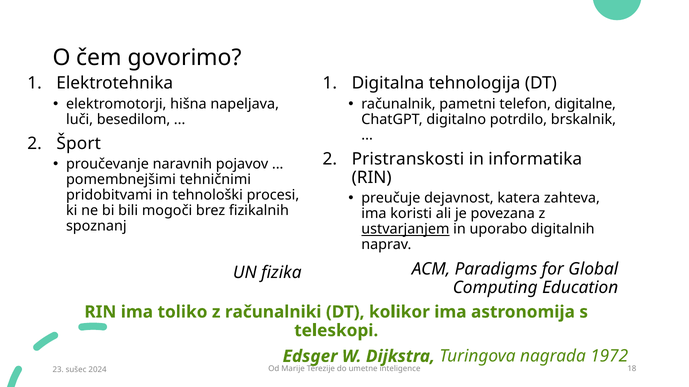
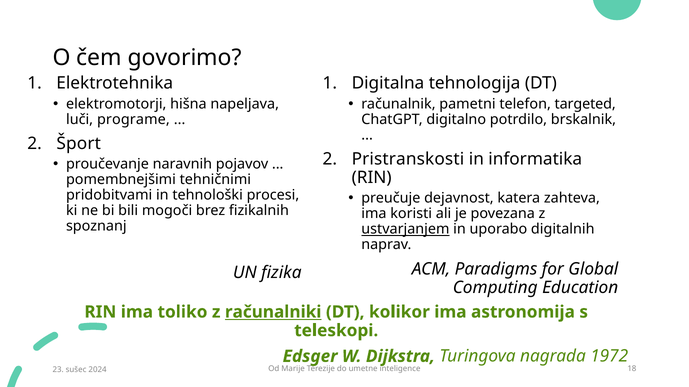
digitalne: digitalne -> targeted (585, 104)
besedilom: besedilom -> programe (133, 120)
računalniki underline: none -> present (273, 312)
